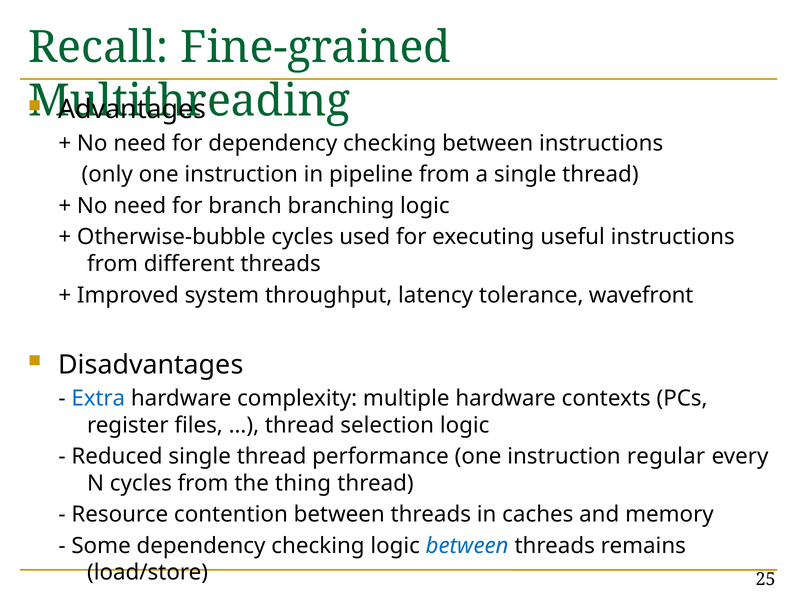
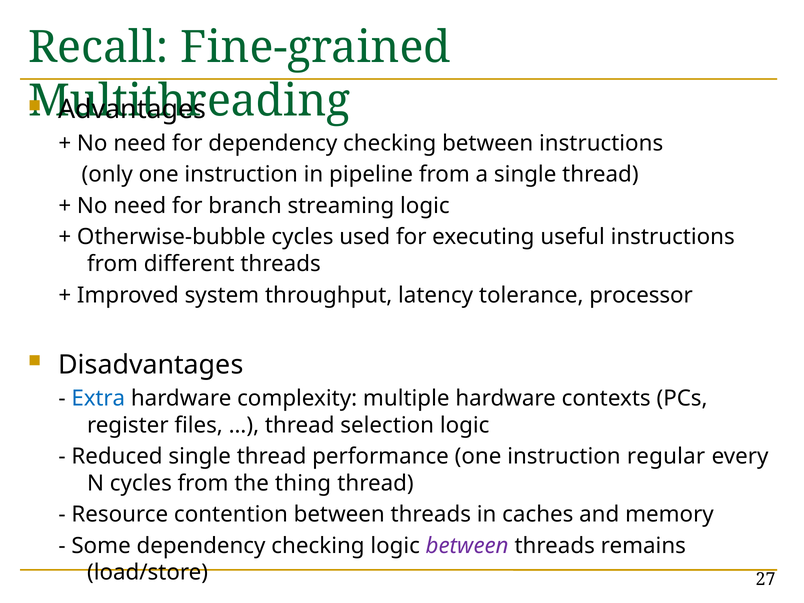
branching: branching -> streaming (341, 206)
wavefront: wavefront -> processor (641, 295)
between colour: blue -> purple (467, 546)
25: 25 -> 27 (766, 579)
